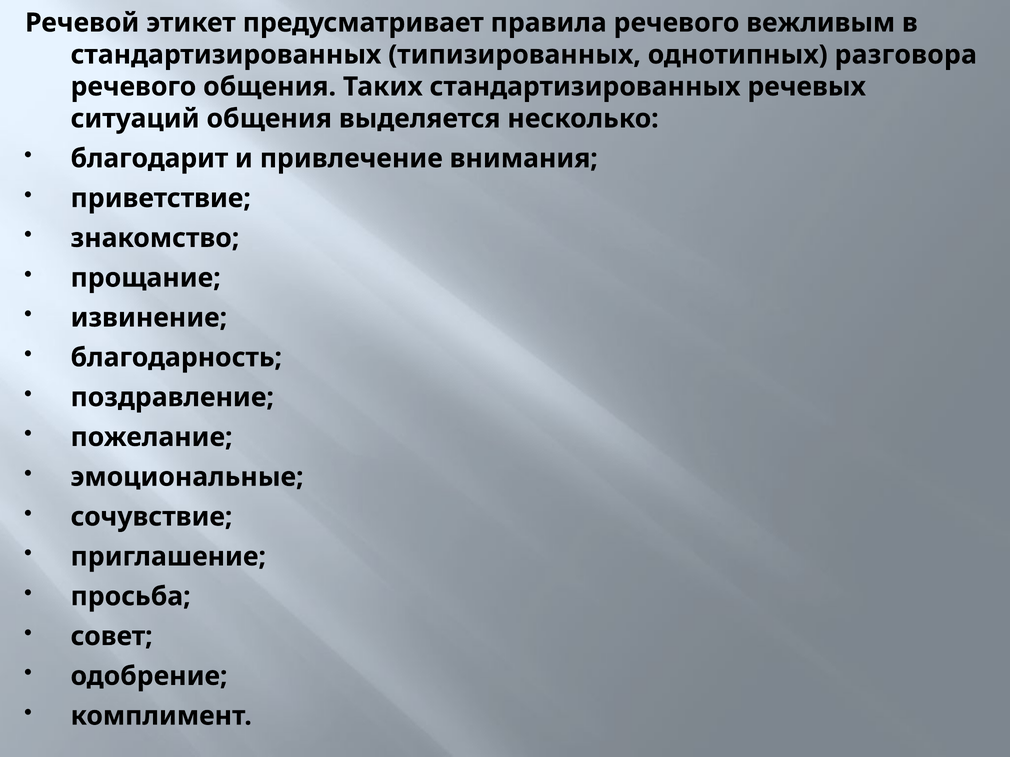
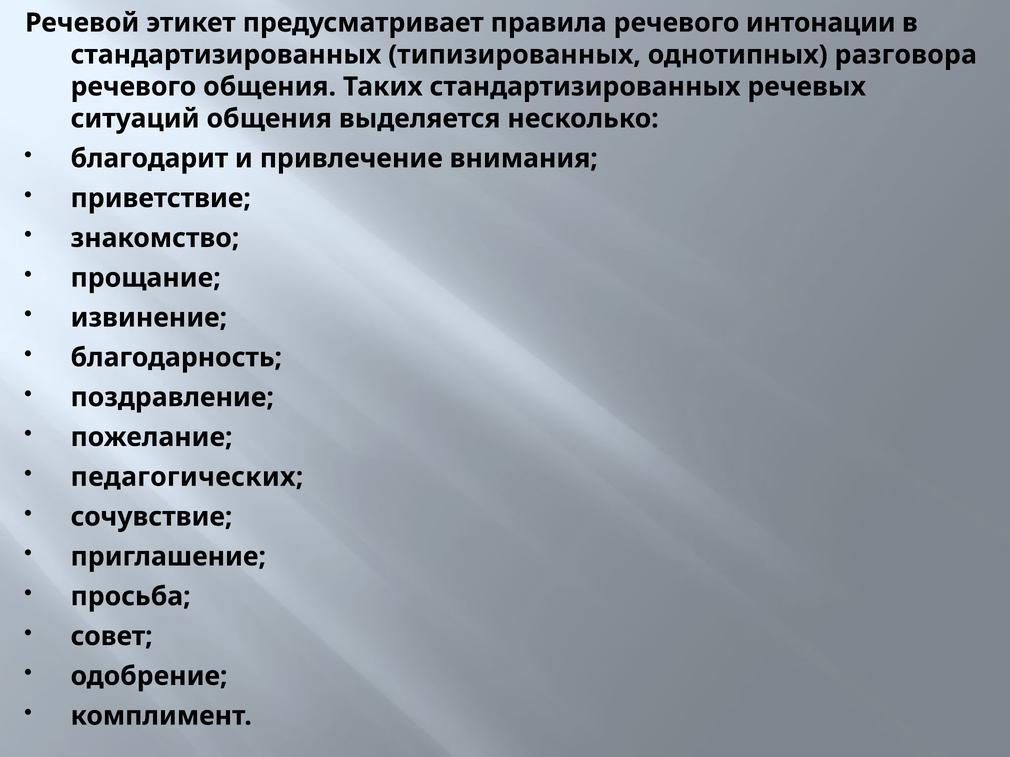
вежливым: вежливым -> интонации (821, 23)
эмоциональные: эмоциональные -> педагогических (187, 477)
